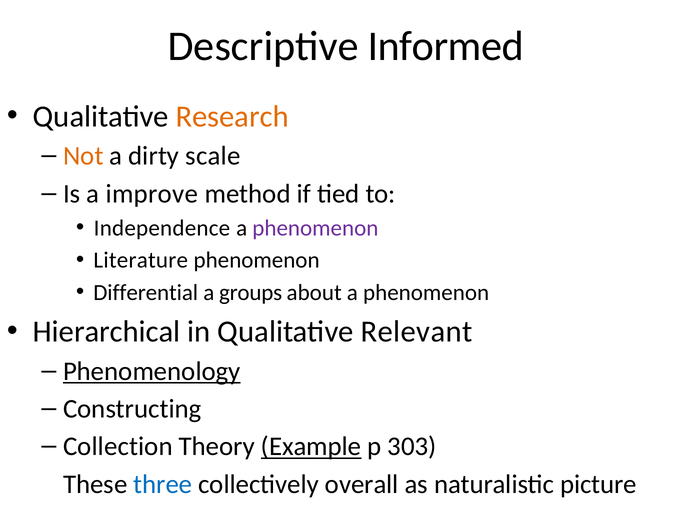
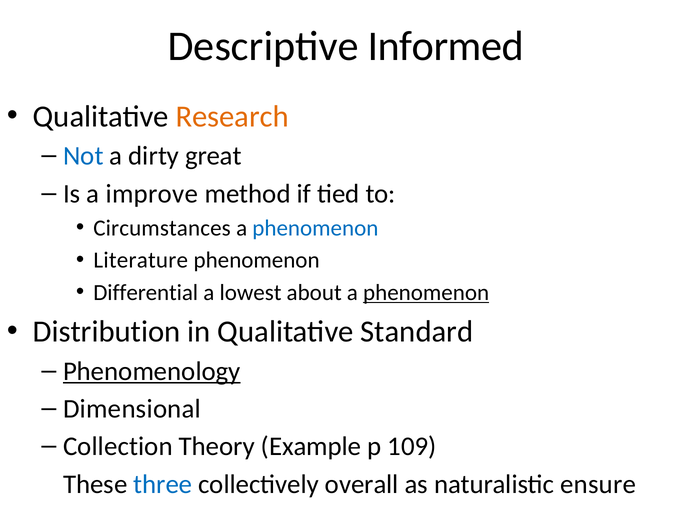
Not colour: orange -> blue (83, 156)
scale: scale -> great (213, 156)
Independence: Independence -> Circumstances (162, 228)
phenomenon colour: purple -> blue (315, 228)
groups: groups -> lowest (251, 292)
phenomenon underline: none -> present (426, 292)
Hierarchical: Hierarchical -> Distribution (107, 331)
Relevant: Relevant -> Standard (417, 331)
Constructing: Constructing -> Dimensional (132, 408)
Example underline: present -> none (311, 446)
303: 303 -> 109 (412, 446)
picture: picture -> ensure (598, 483)
